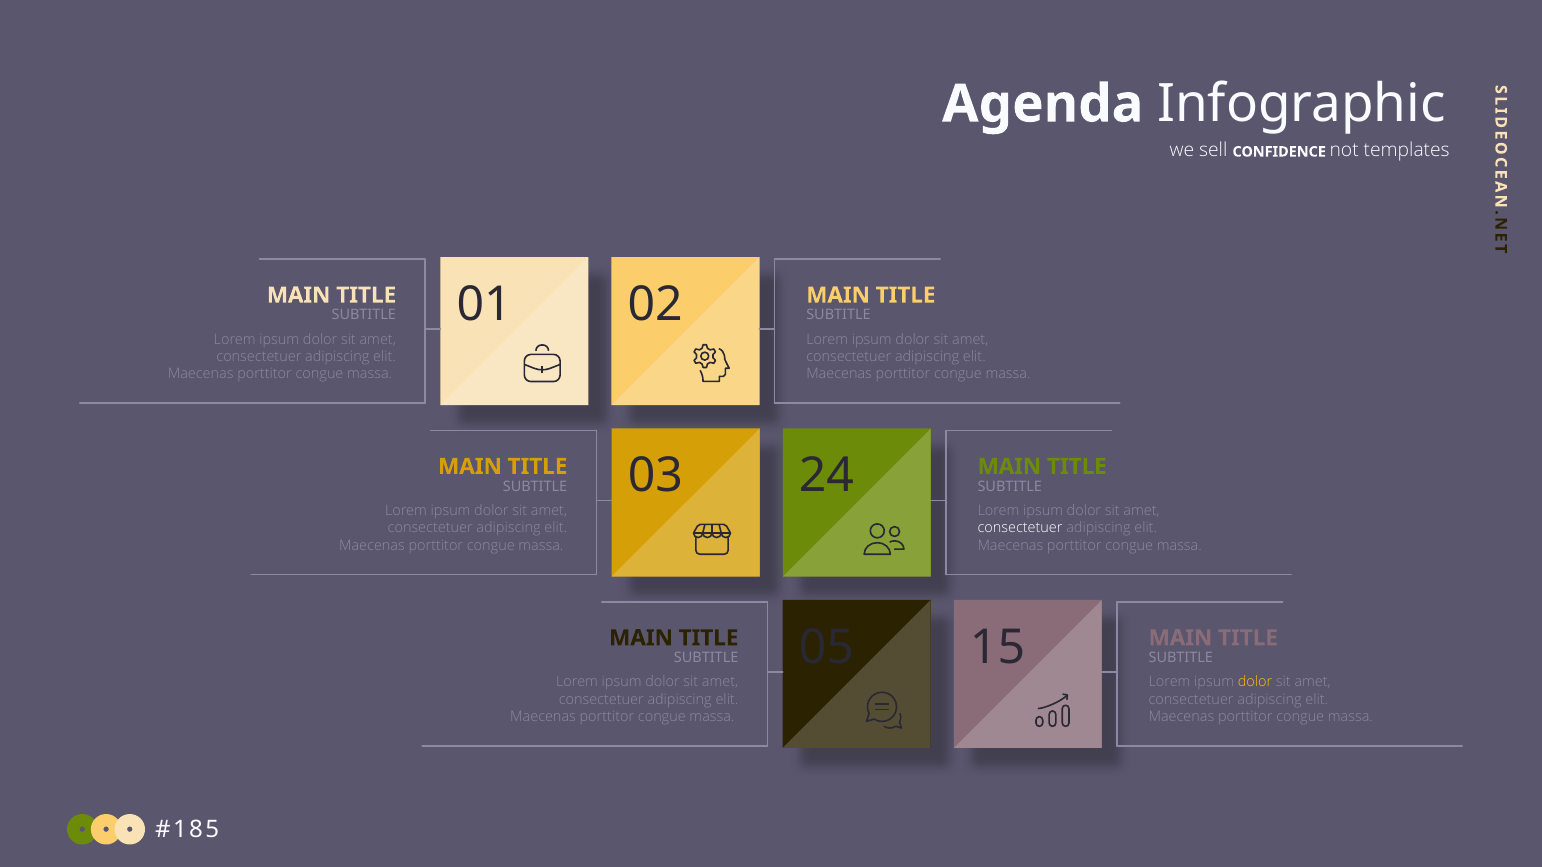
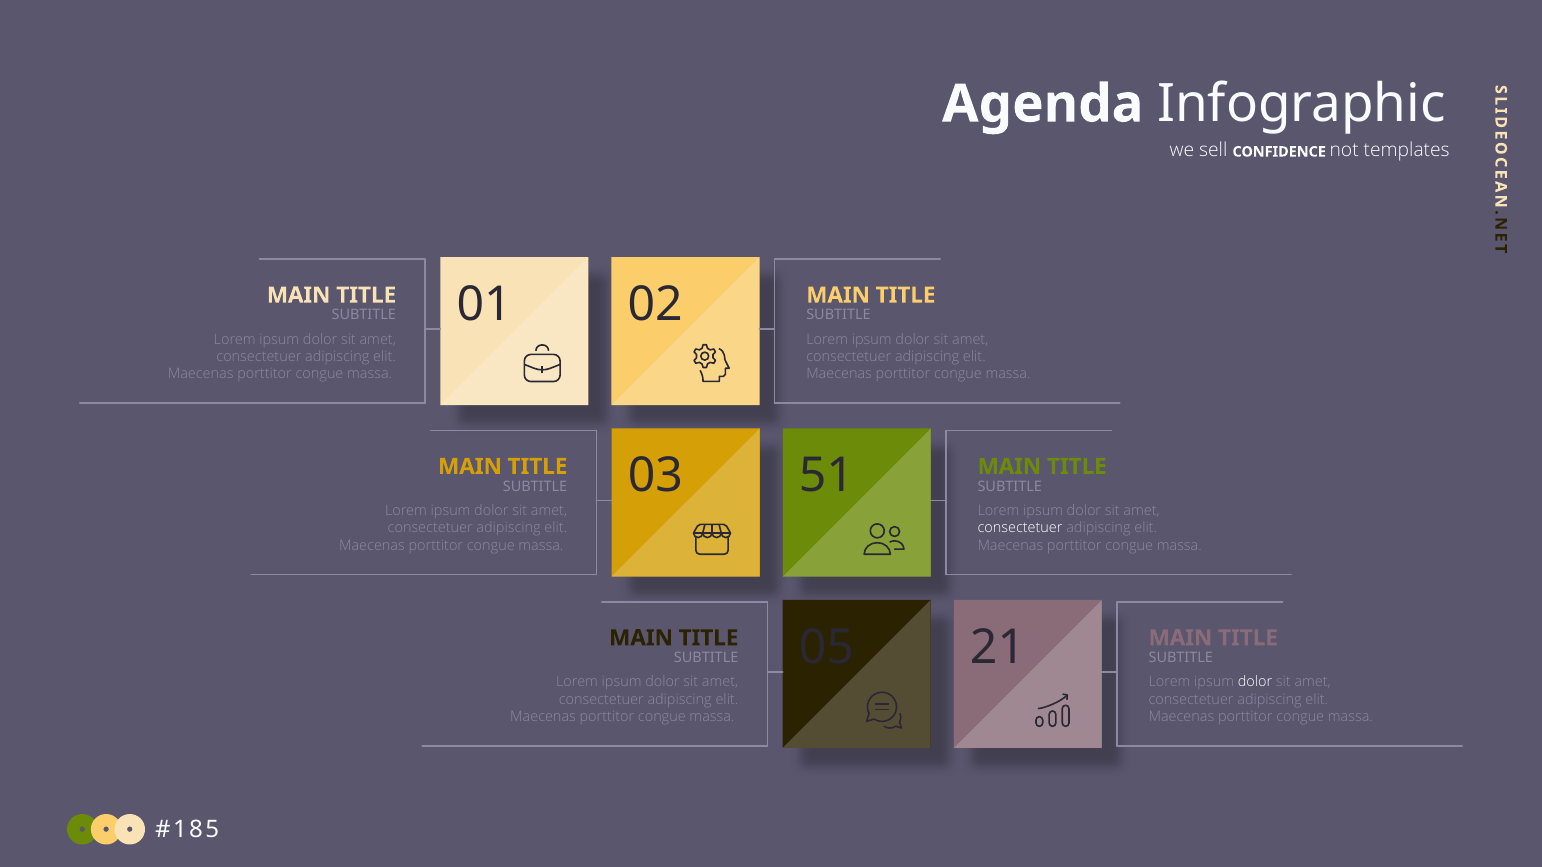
24: 24 -> 51 (826, 476)
15: 15 -> 21 (998, 648)
dolor colour: yellow -> white (1255, 682)
